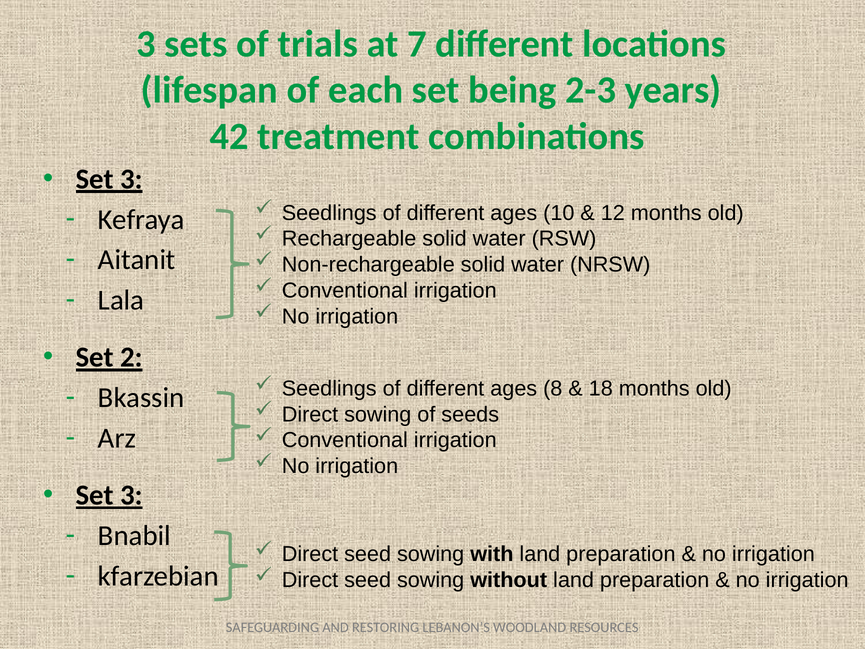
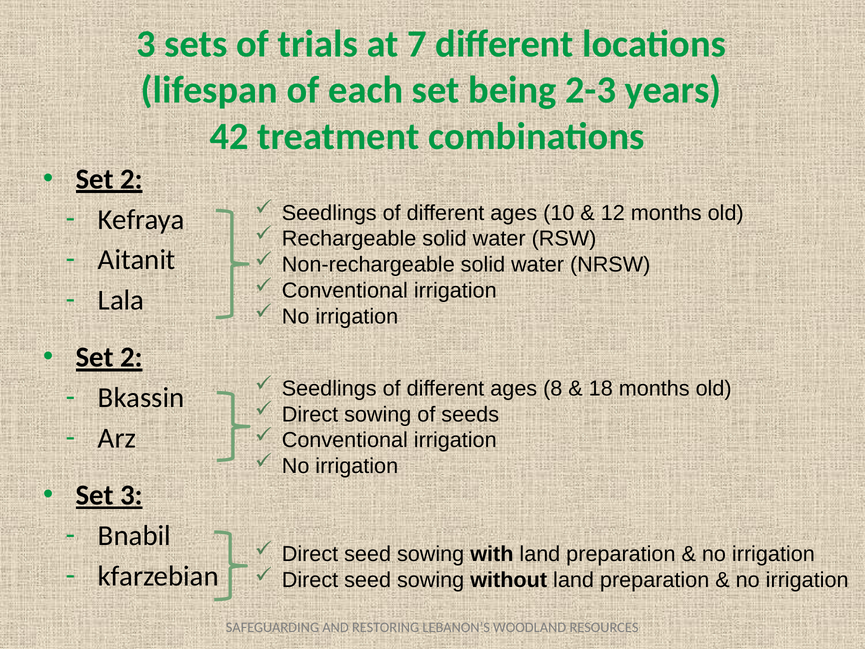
3: 3 -> 2 (131, 179)
